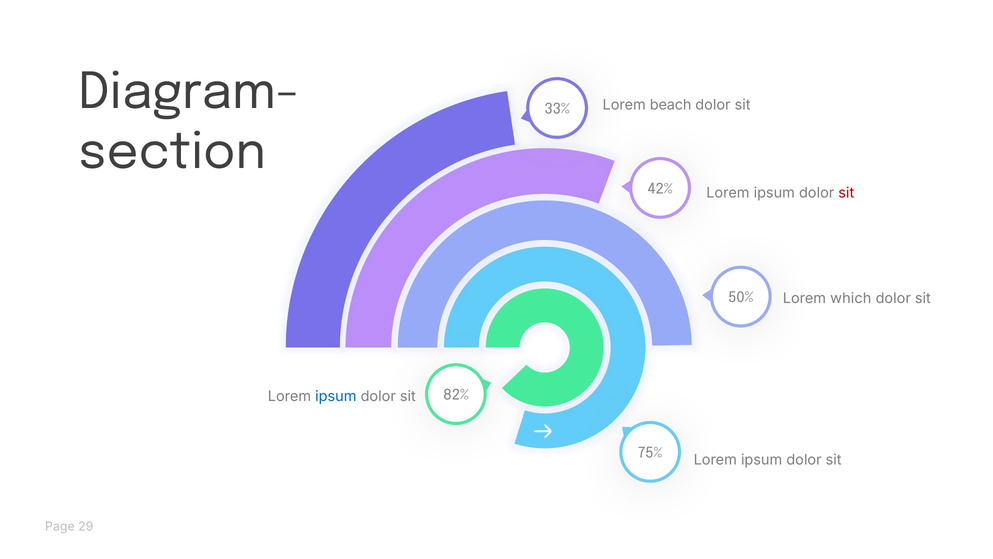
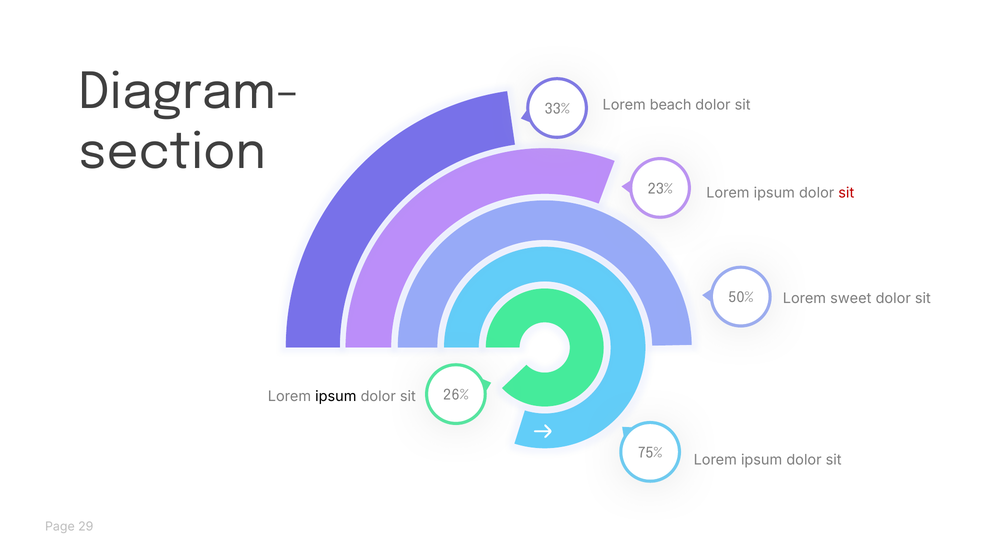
42%: 42% -> 23% (660, 189)
which: which -> sweet (851, 298)
82%: 82% -> 26% (456, 395)
ipsum colour: blue -> black (336, 396)
